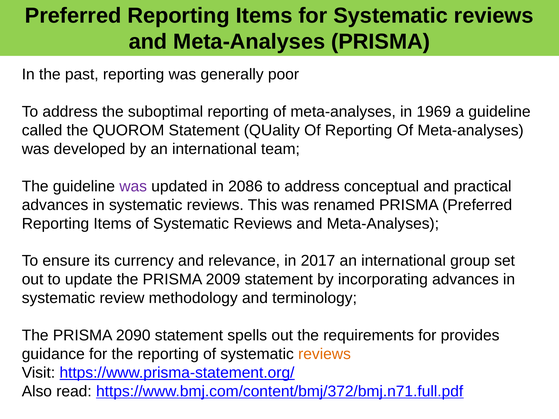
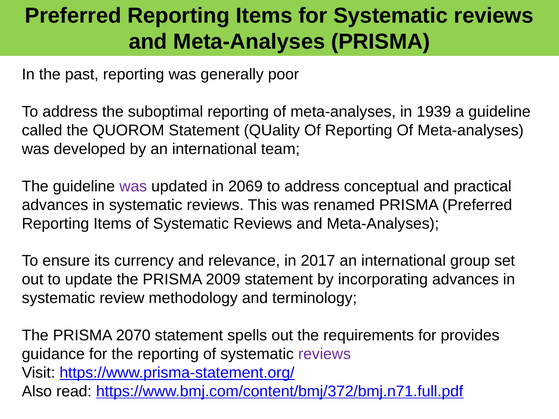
1969: 1969 -> 1939 (434, 112)
2086: 2086 -> 2069 (245, 186)
2090: 2090 -> 2070 (133, 336)
reviews colour: orange -> purple (325, 354)
